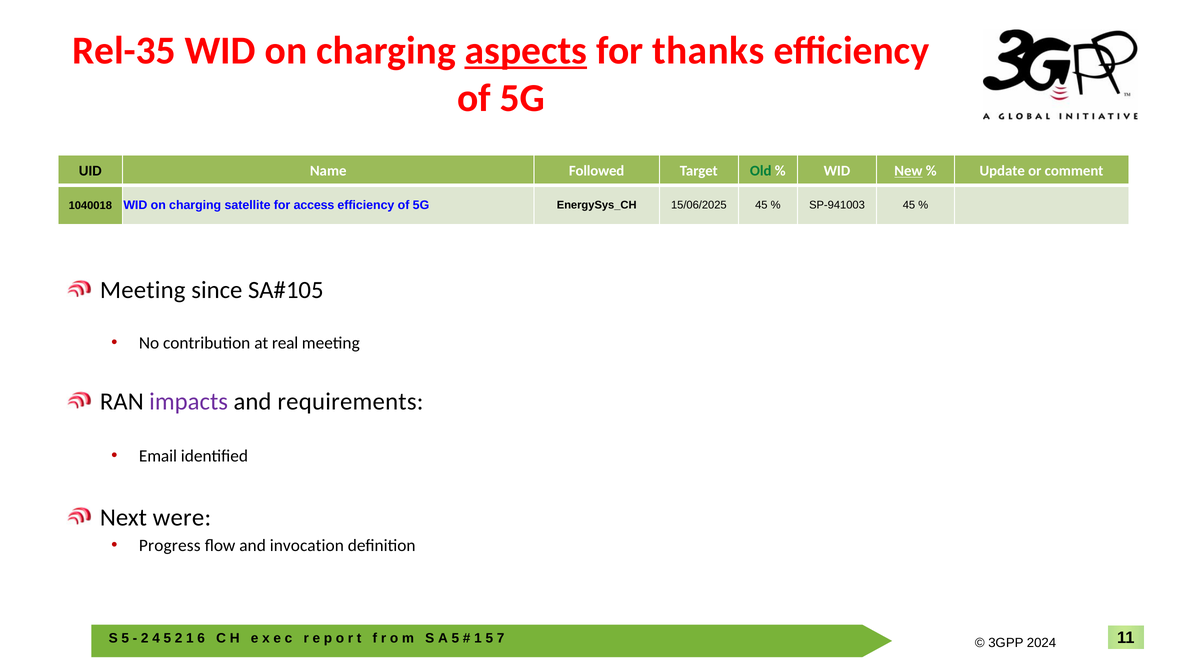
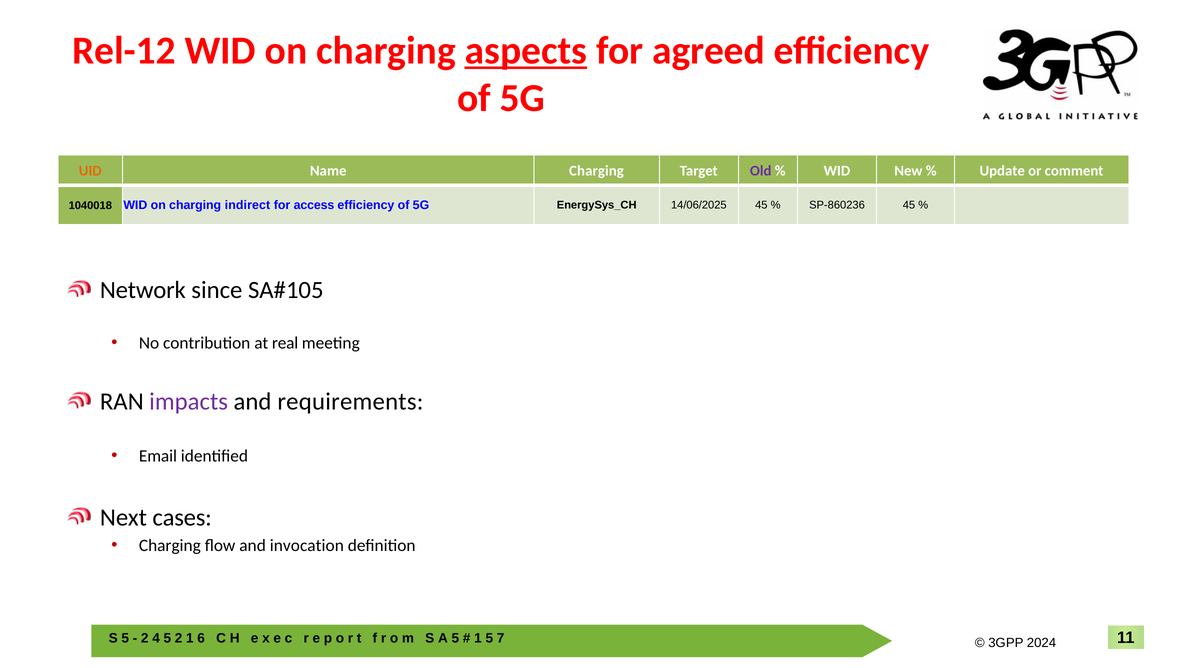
Rel-35: Rel-35 -> Rel-12 (124, 51)
thanks: thanks -> agreed (709, 51)
UID colour: black -> orange (90, 171)
Name Followed: Followed -> Charging (596, 171)
Old colour: green -> purple (761, 171)
New underline: present -> none (908, 171)
satellite: satellite -> indirect (247, 205)
15/06/2025: 15/06/2025 -> 14/06/2025 (699, 205)
SP-941003: SP-941003 -> SP-860236 (837, 205)
Meeting: Meeting -> Network (143, 290)
were: were -> cases (182, 517)
Progress: Progress -> Charging (170, 545)
